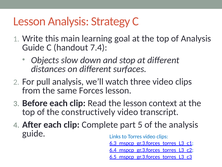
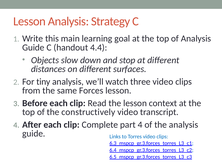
7.4: 7.4 -> 4.4 (99, 47)
pull: pull -> tiny (43, 81)
part 5: 5 -> 4 (140, 124)
